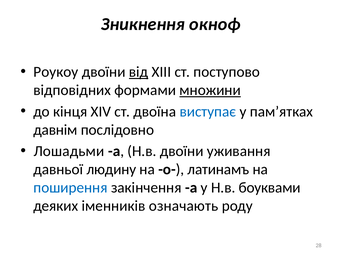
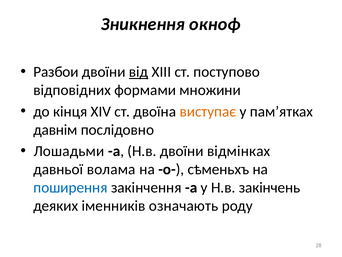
Роукоу: Роукоу -> Разбои (56, 72)
множини underline: present -> none (210, 90)
виступає colour: blue -> orange (208, 111)
уживання: уживання -> відмінках (239, 151)
людину: людину -> волама (111, 169)
латинамъ: латинамъ -> сѣменьхъ (218, 169)
боуквами: боуквами -> закінчень (270, 187)
